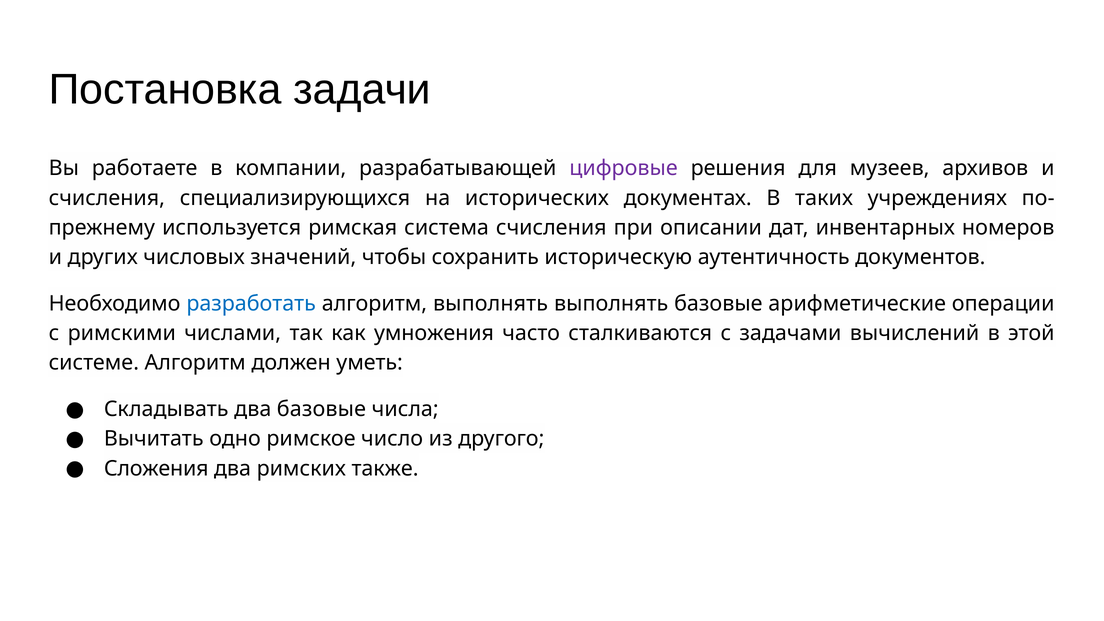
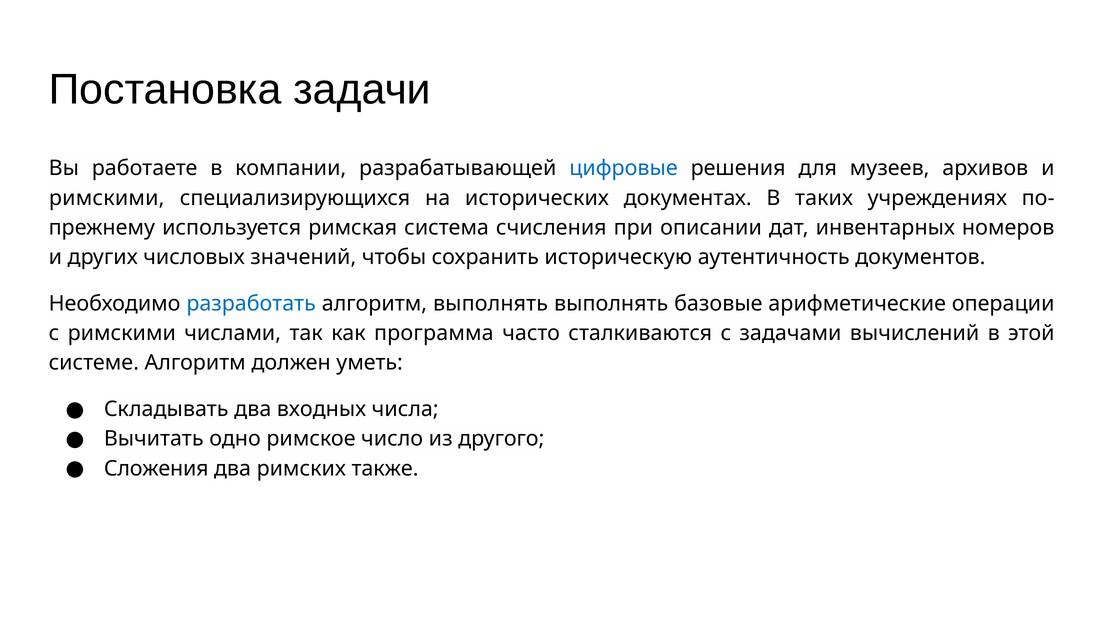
цифровые colour: purple -> blue (623, 168)
счисления: счисления -> римскими (107, 198)
умножения: умножения -> программа (434, 333)
два базовые: базовые -> входных (322, 409)
